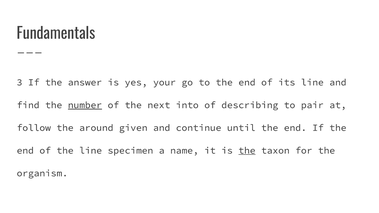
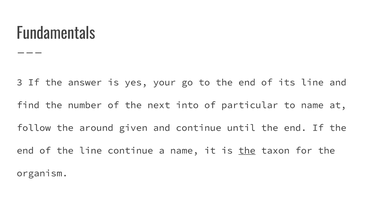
number underline: present -> none (85, 105)
describing: describing -> particular (250, 105)
to pair: pair -> name (312, 105)
line specimen: specimen -> continue (130, 151)
